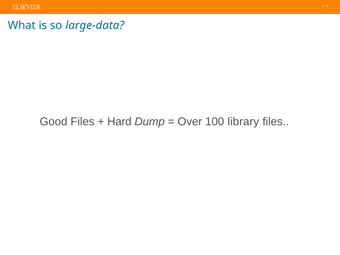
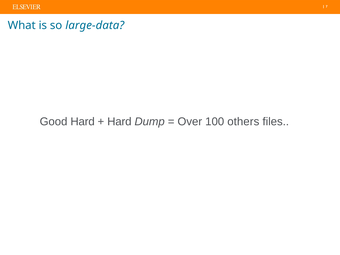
Good Files: Files -> Hard (83, 122)
library: library -> others (243, 122)
